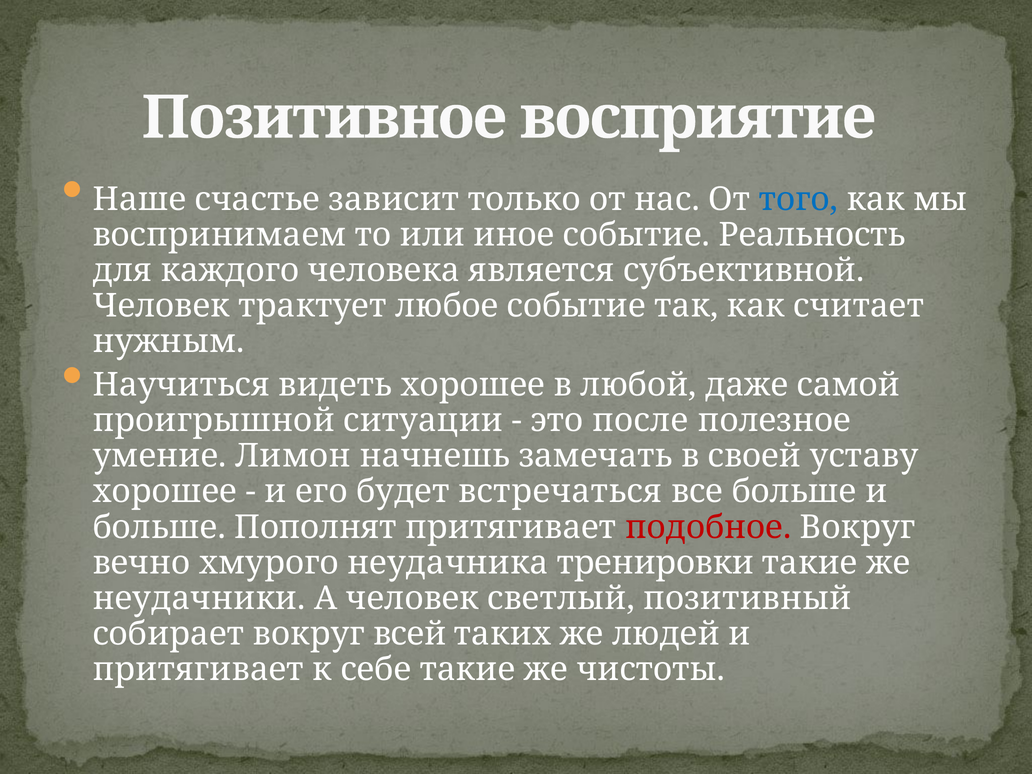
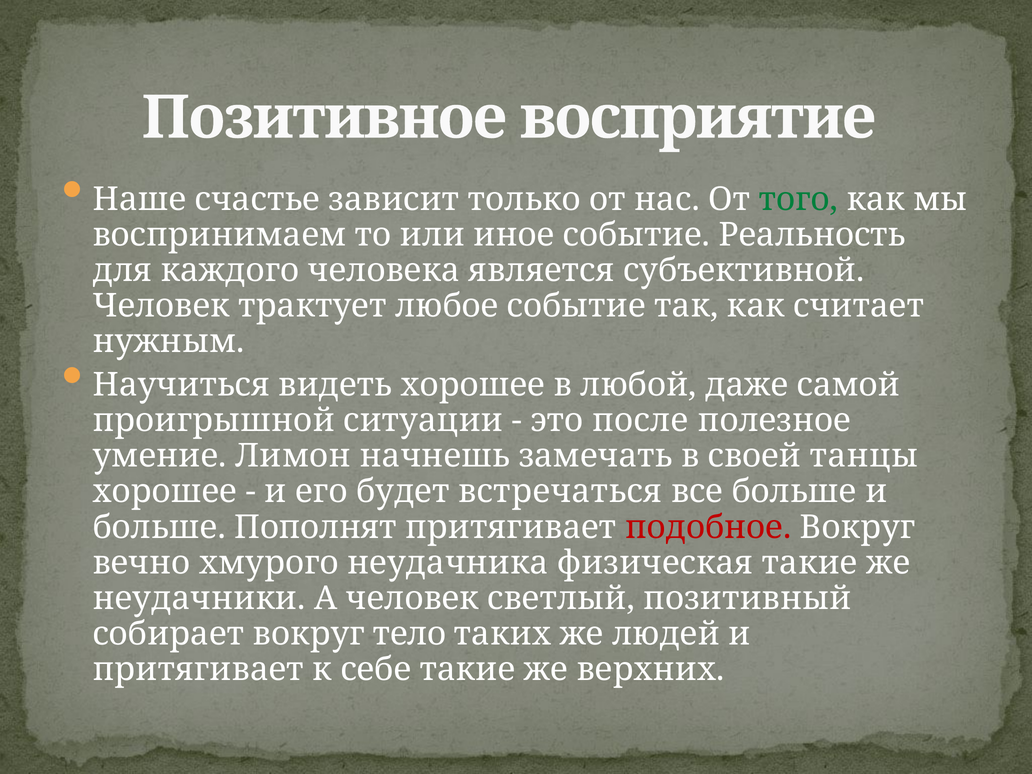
того colour: blue -> green (799, 199)
уставу: уставу -> танцы (864, 456)
тренировки: тренировки -> физическая (655, 563)
всей: всей -> тело (410, 634)
чистоты: чистоты -> верхних (651, 670)
